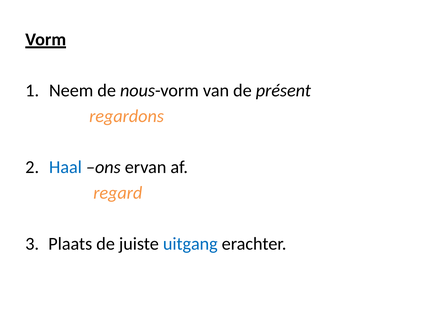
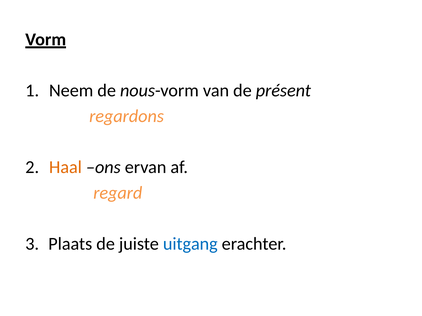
Haal colour: blue -> orange (65, 167)
